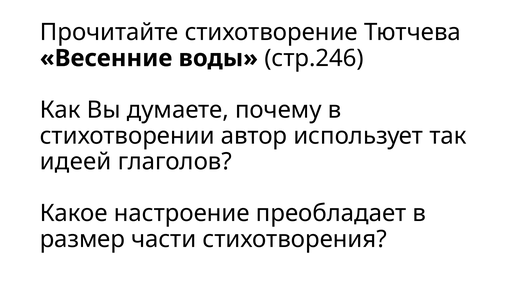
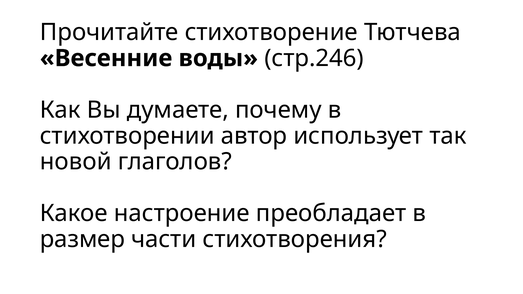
идеей: идеей -> новой (76, 162)
